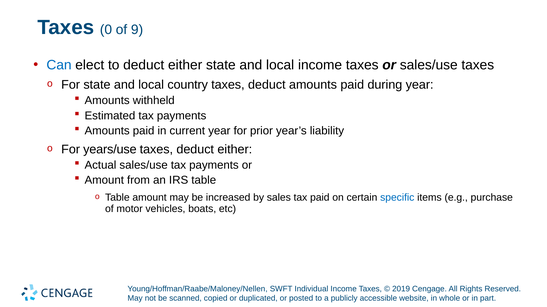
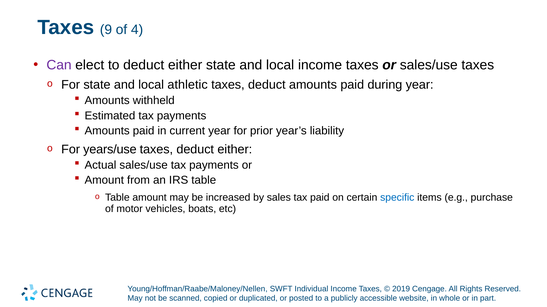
0: 0 -> 9 (106, 30)
9: 9 -> 4 (137, 30)
Can colour: blue -> purple (59, 65)
country: country -> athletic (188, 85)
